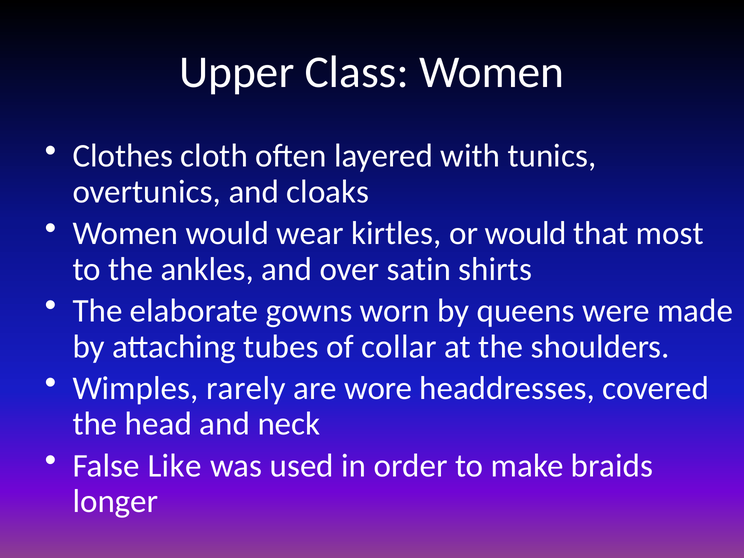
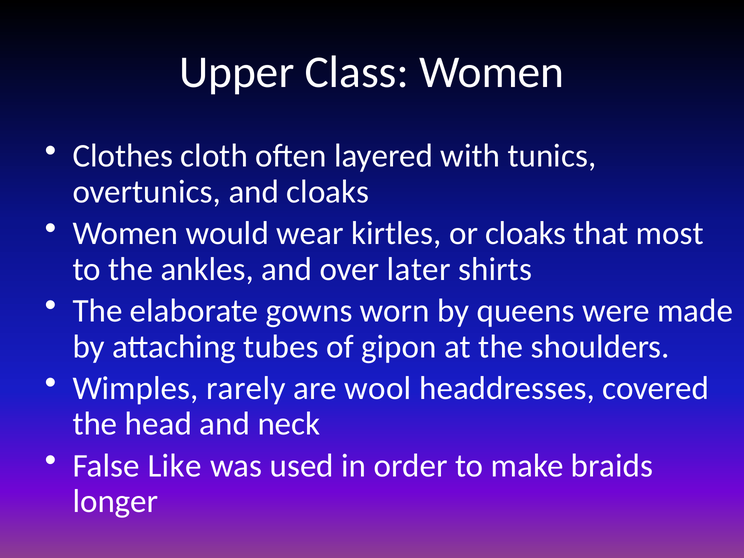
or would: would -> cloaks (526, 233)
satin: satin -> later (419, 269)
collar: collar -> gipon (399, 347)
wore: wore -> wool (378, 388)
